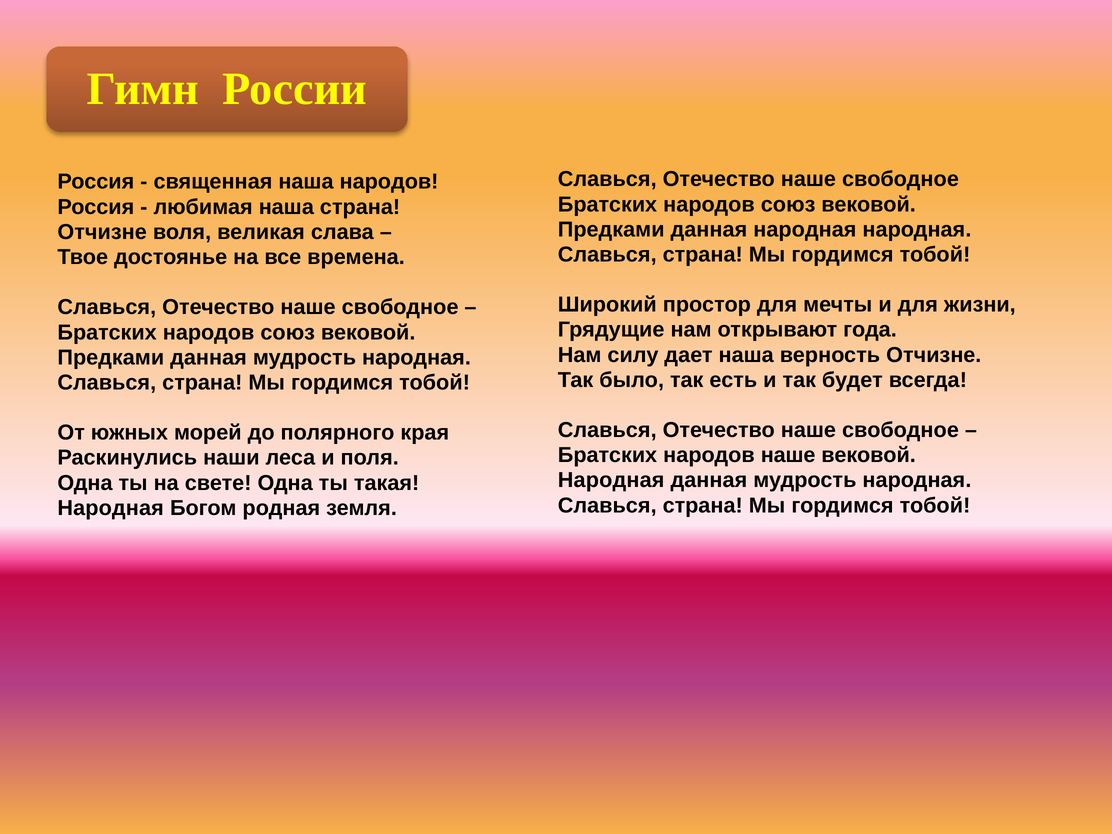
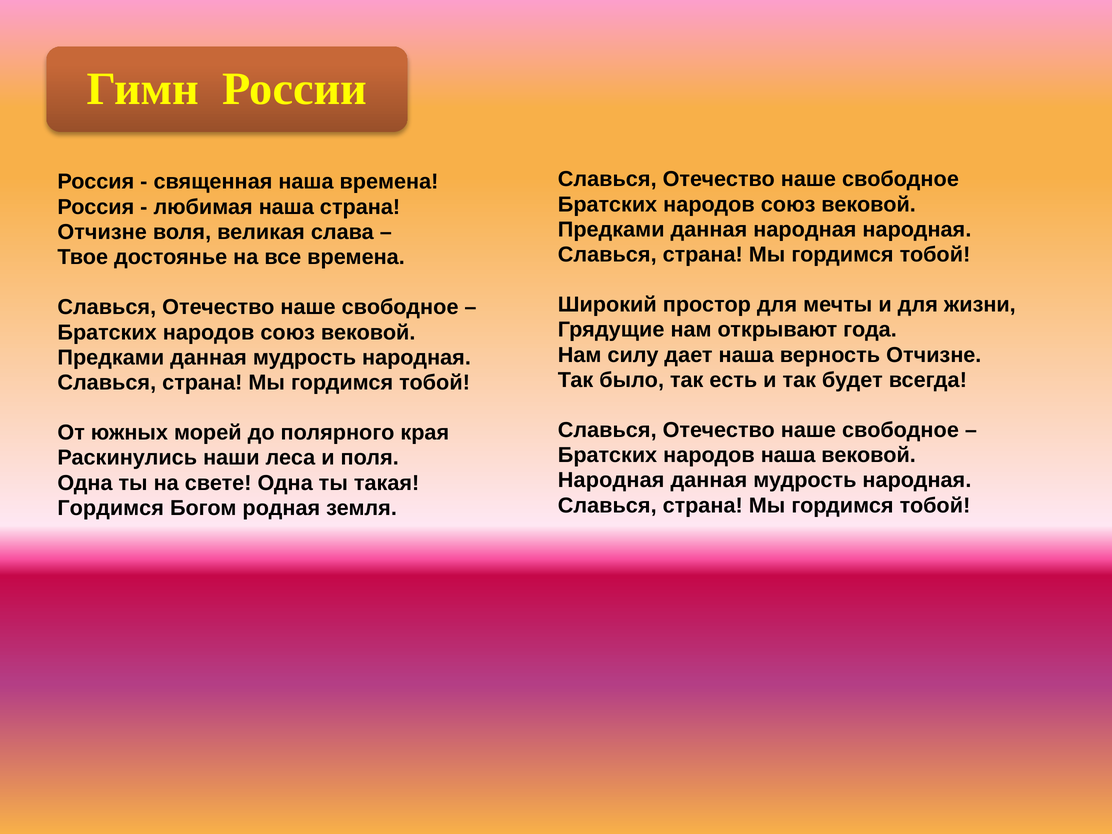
наша народов: народов -> времена (389, 182)
народов наше: наше -> наша (788, 455)
Народная: Народная -> Гордимся (111, 508)
